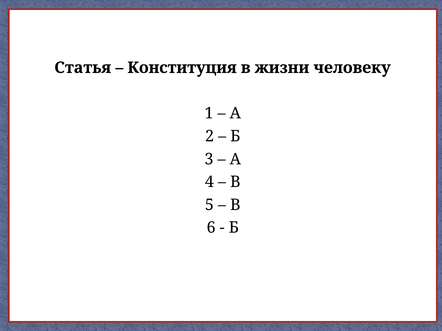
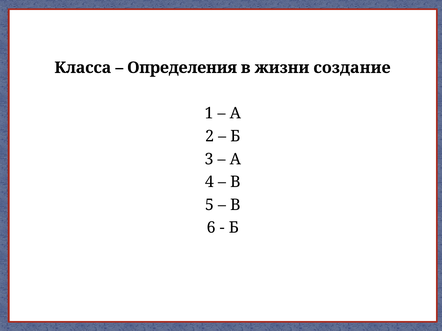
Статья: Статья -> Класса (83, 68)
Конституция: Конституция -> Определения (182, 68)
человеку: человеку -> создание (352, 68)
